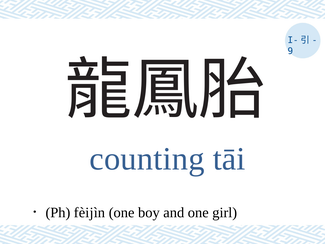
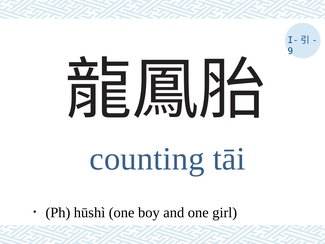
fèijìn: fèijìn -> hūshì (90, 212)
